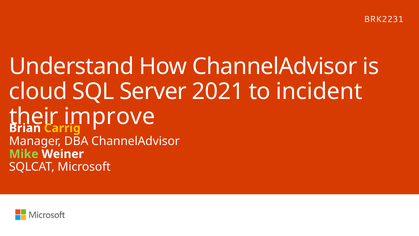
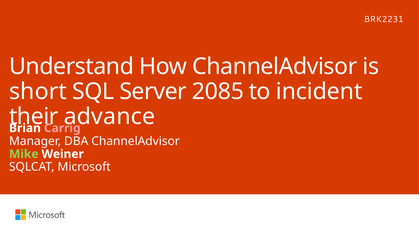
cloud: cloud -> short (38, 91)
2021: 2021 -> 2085 (218, 91)
improve: improve -> advance (109, 116)
Carrig colour: yellow -> pink (62, 128)
